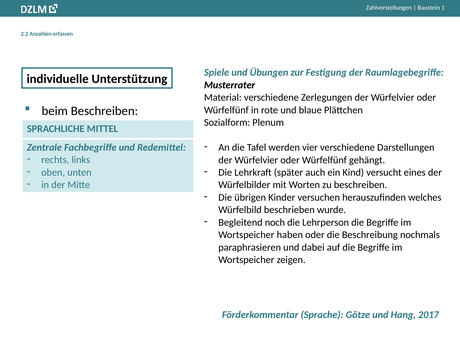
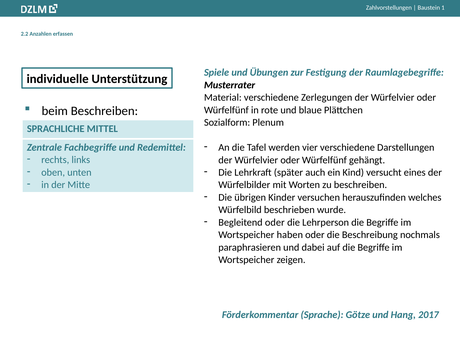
Begleitend noch: noch -> oder (275, 222)
